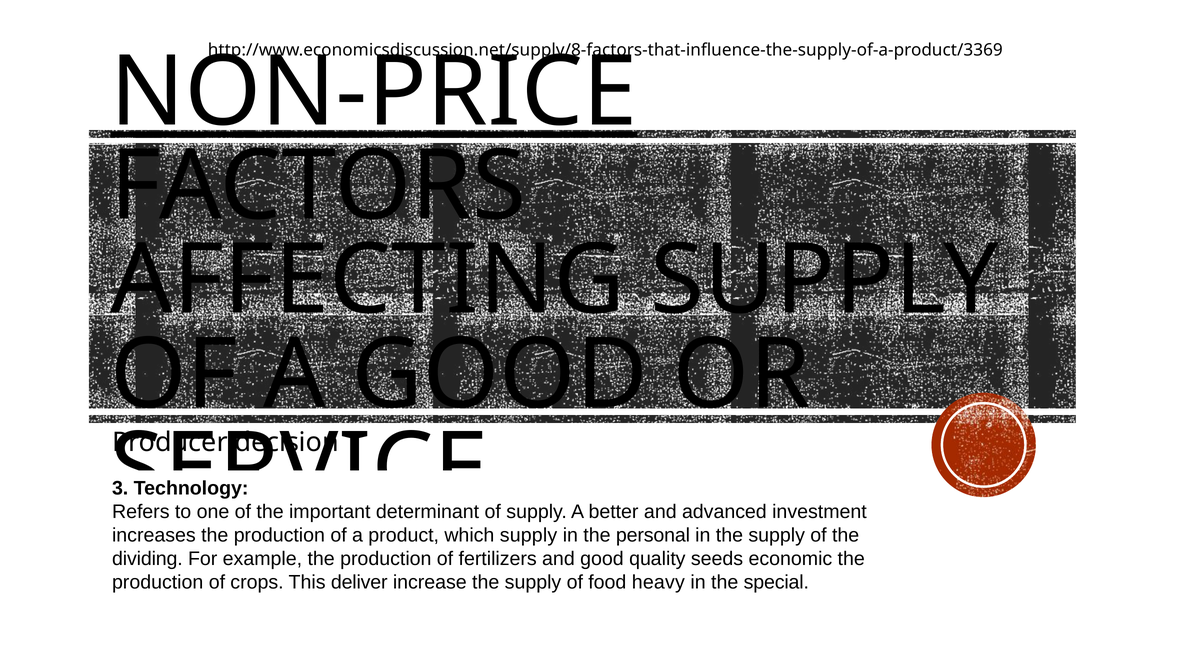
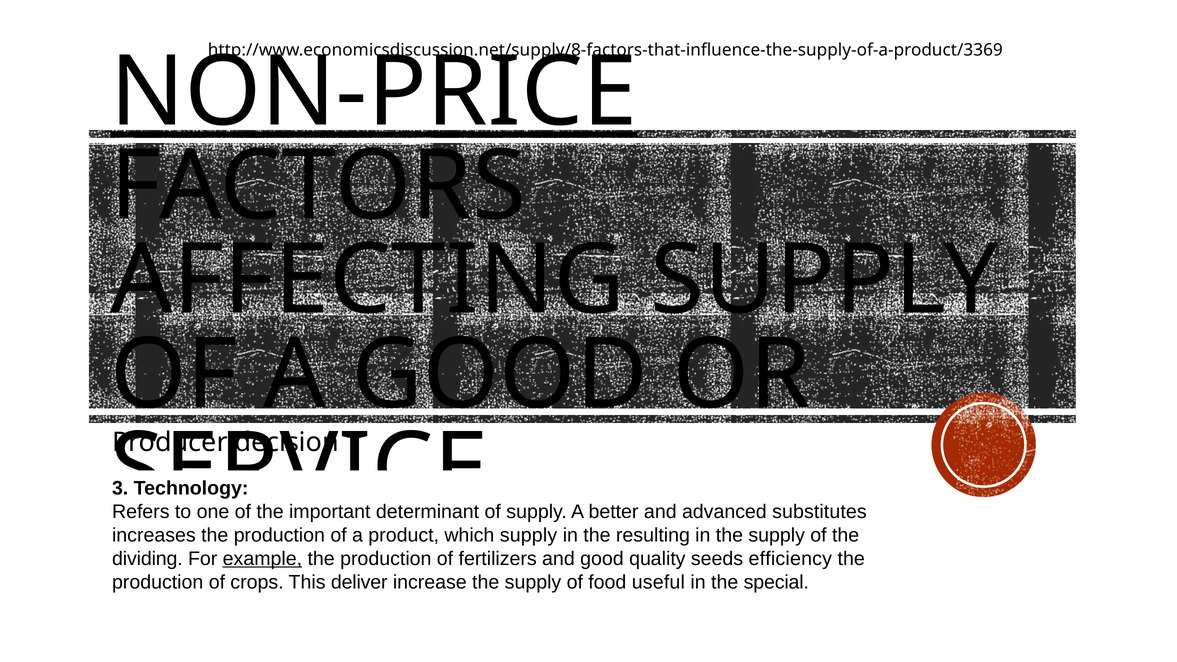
investment: investment -> substitutes (819, 512)
personal: personal -> resulting (653, 535)
example underline: none -> present (262, 559)
economic: economic -> efficiency (790, 559)
heavy: heavy -> useful (658, 582)
